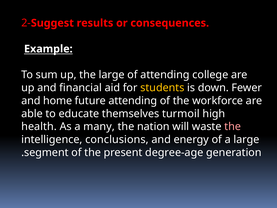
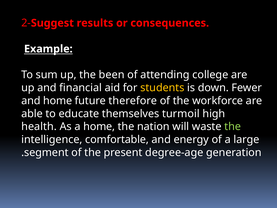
the large: large -> been (112, 75)
future attending: attending -> therefore (133, 101)
a many: many -> home (99, 126)
the colour: pink -> light green (233, 126)
conclusions: conclusions -> comfortable (117, 139)
